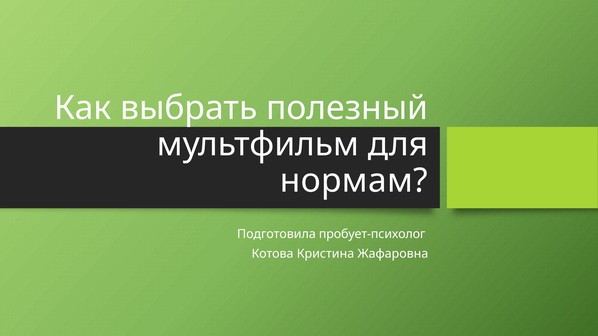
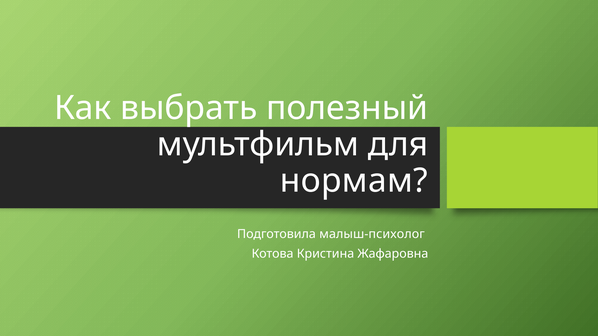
пробует-психолог: пробует-психолог -> малыш-психолог (372, 234)
